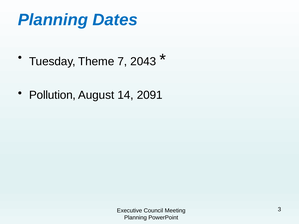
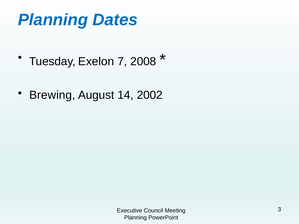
Theme: Theme -> Exelon (96, 62)
2043: 2043 -> 2008 (143, 62)
Pollution: Pollution -> Brewing (52, 95)
2091: 2091 -> 2002 (150, 95)
